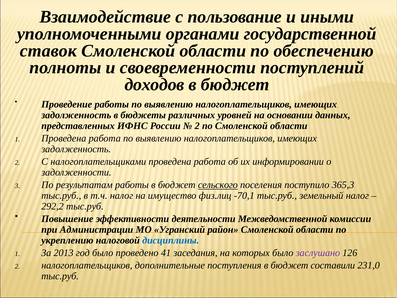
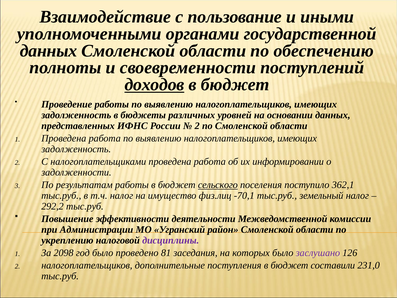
ставок: ставок -> данных (49, 51)
доходов underline: none -> present (154, 85)
365,3: 365,3 -> 362,1 (343, 185)
дисциплины colour: blue -> purple (171, 240)
2013: 2013 -> 2098 (64, 253)
41: 41 -> 81 (166, 253)
